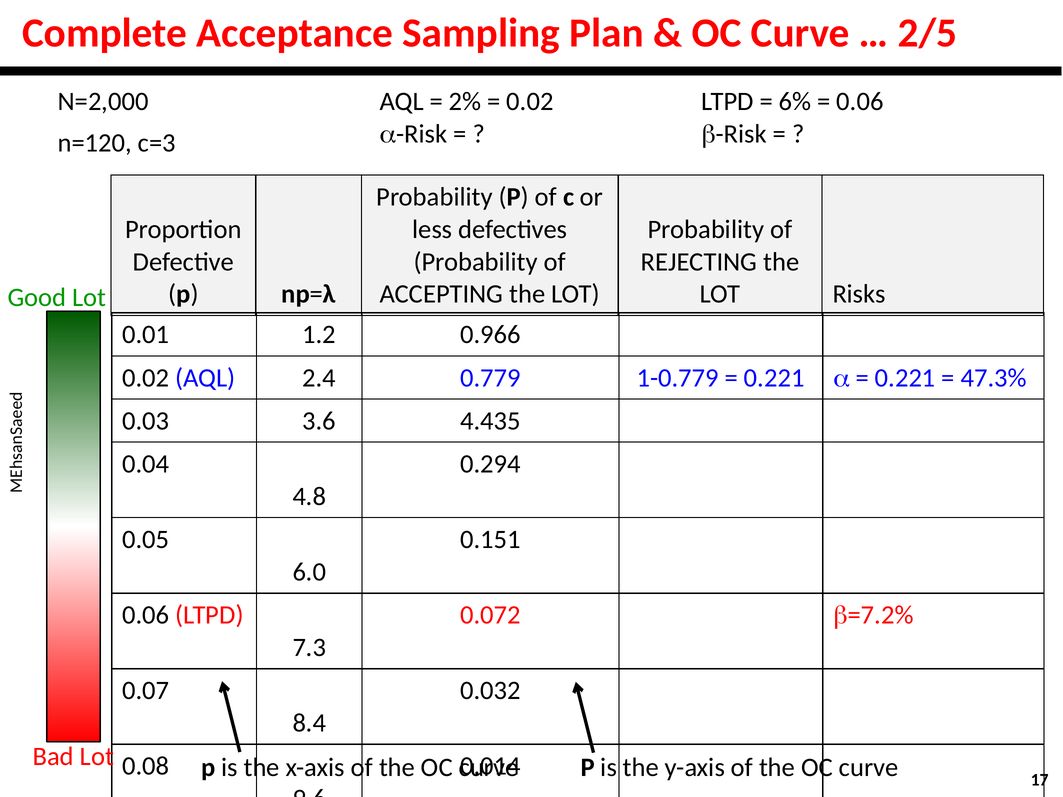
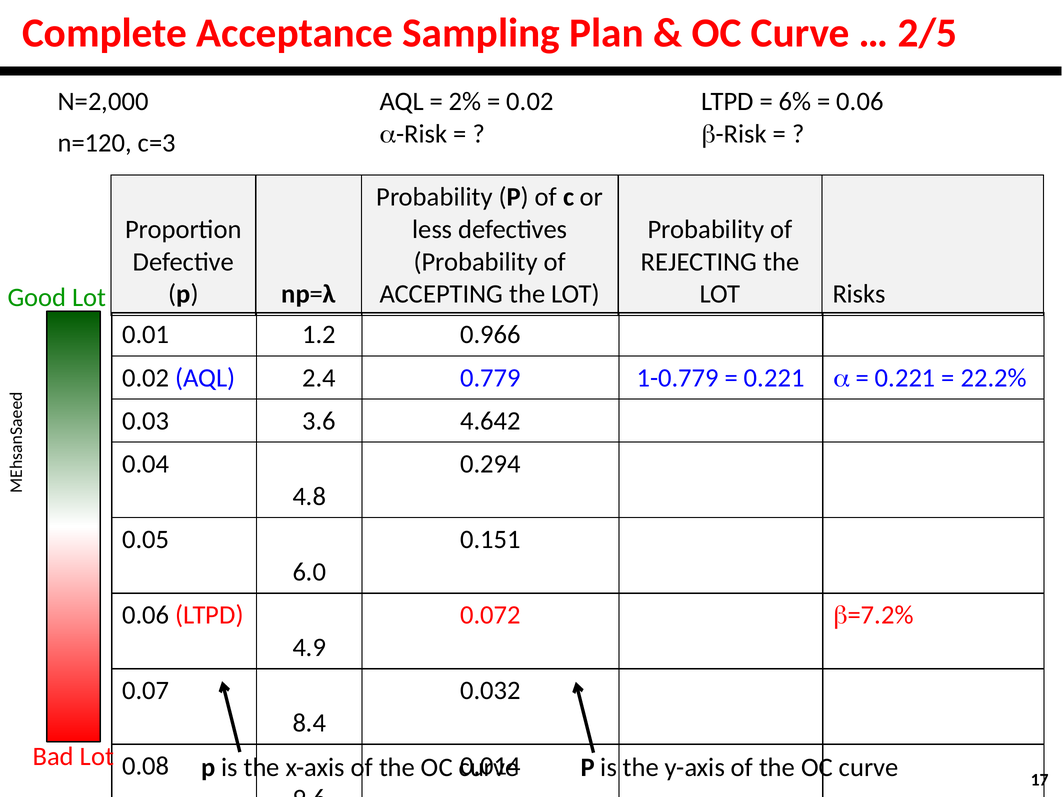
47.3%: 47.3% -> 22.2% (994, 378)
4.435: 4.435 -> 4.642 (490, 421)
7.3: 7.3 -> 4.9 (309, 648)
